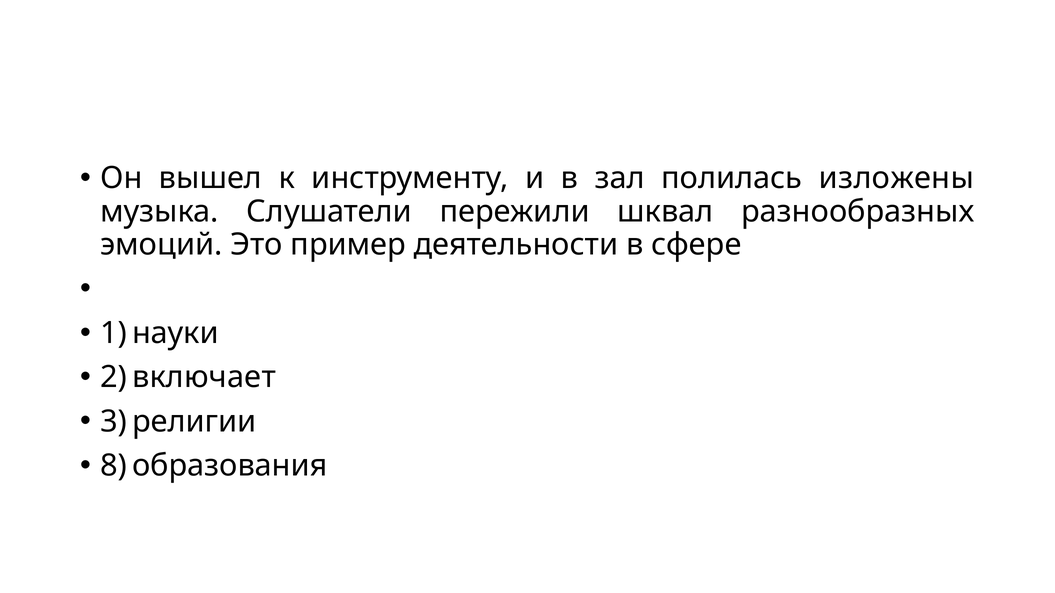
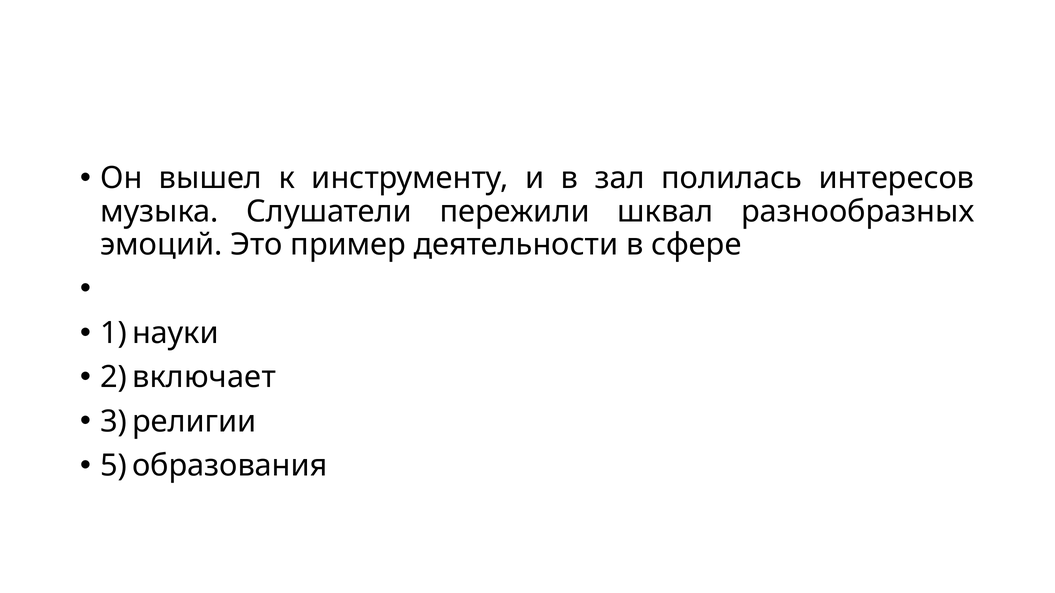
изложены: изложены -> интересов (897, 178)
8: 8 -> 5 (114, 466)
